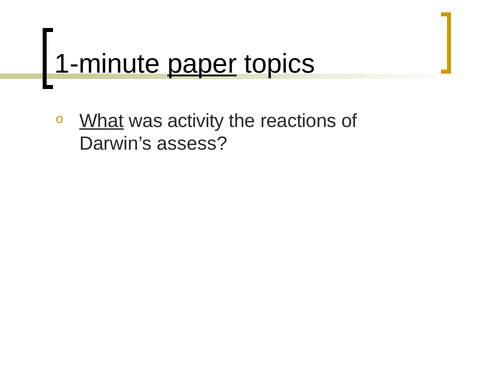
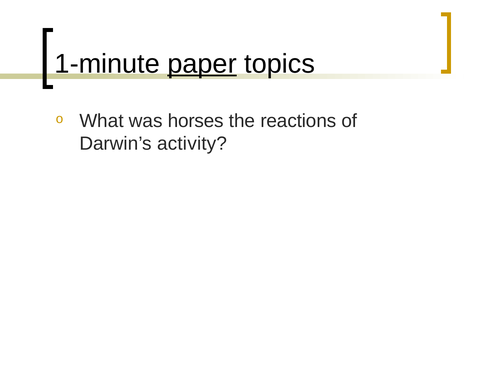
What underline: present -> none (102, 121)
activity: activity -> horses (196, 121)
assess: assess -> activity (192, 144)
